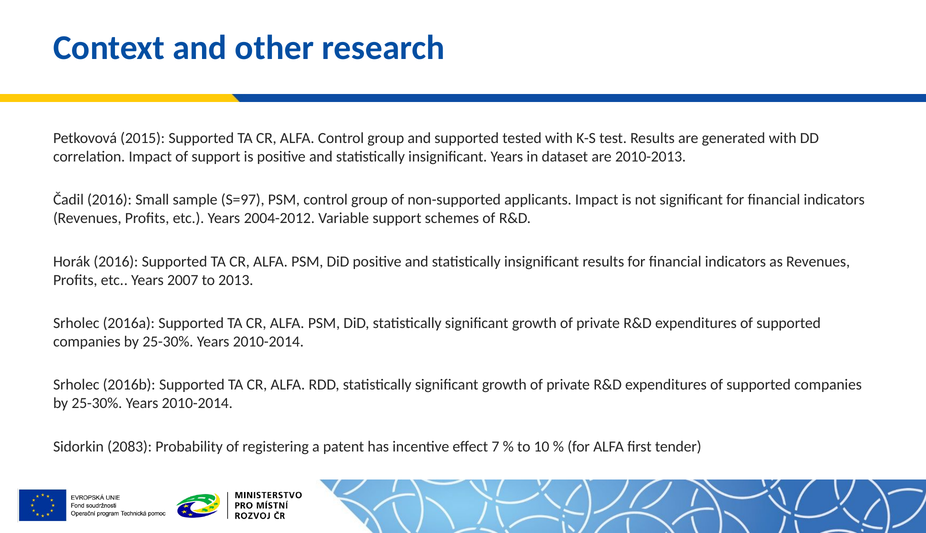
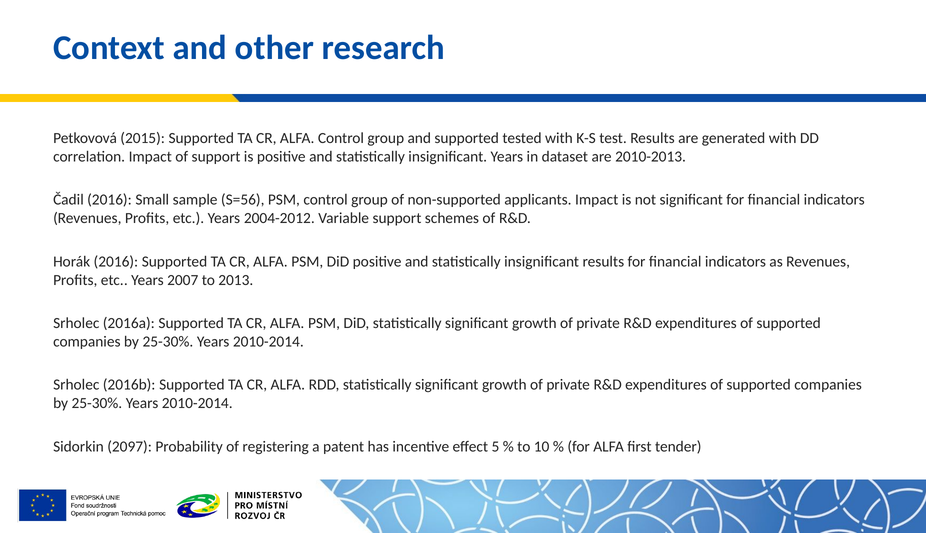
S=97: S=97 -> S=56 (243, 200)
2083: 2083 -> 2097 (130, 447)
7: 7 -> 5 (495, 447)
